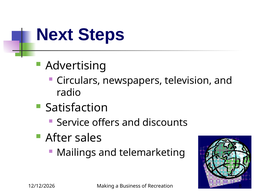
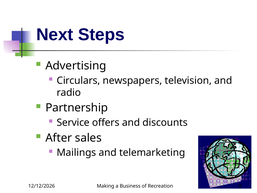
Satisfaction: Satisfaction -> Partnership (77, 108)
